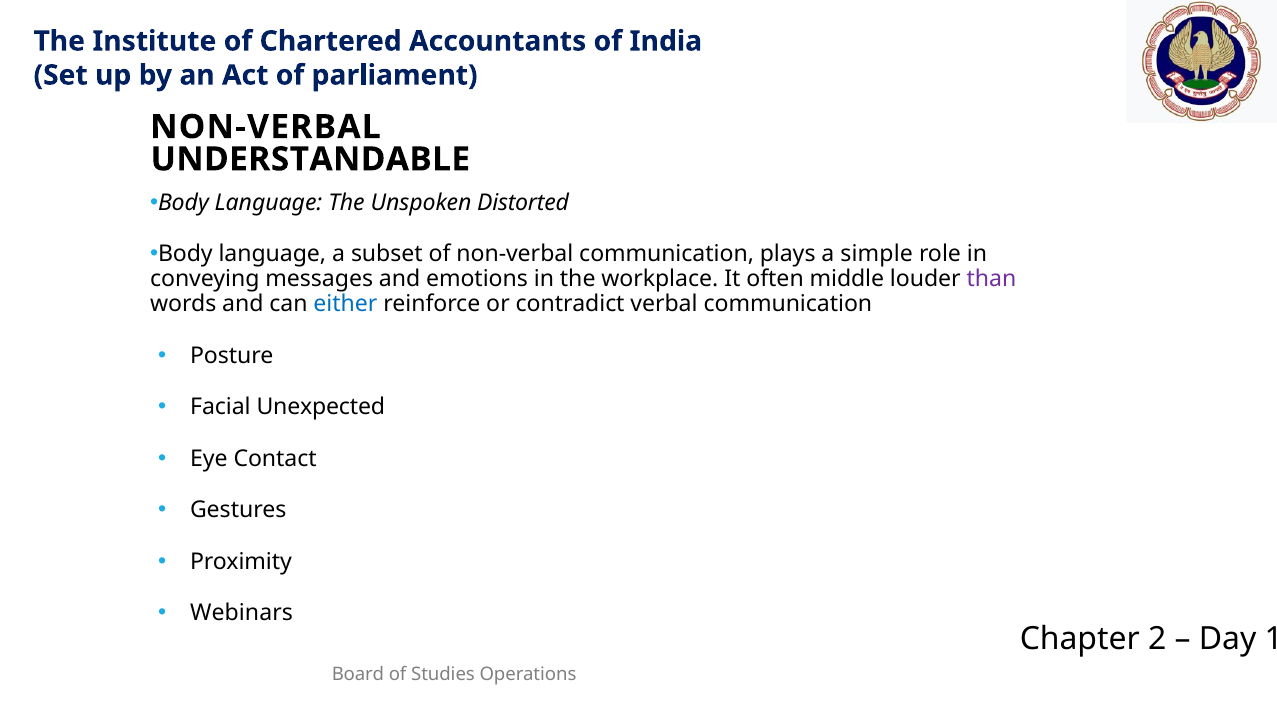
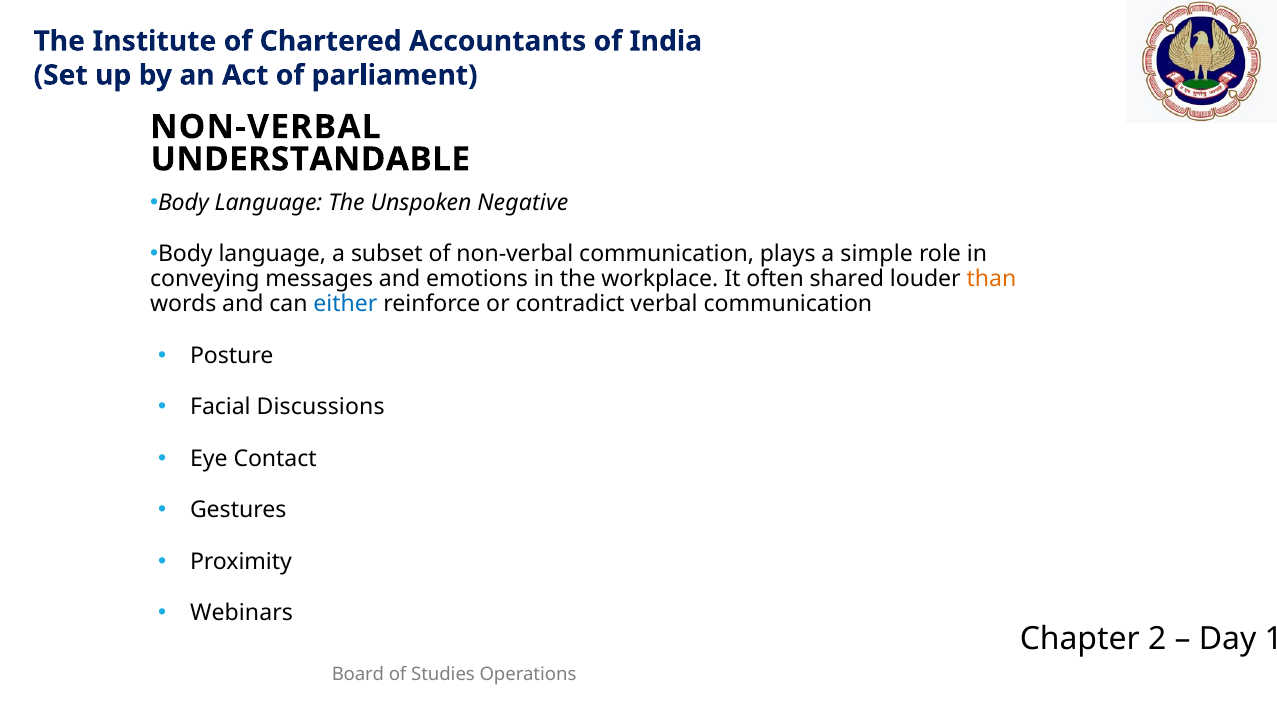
Distorted: Distorted -> Negative (523, 203)
middle: middle -> shared (847, 279)
than colour: purple -> orange (991, 279)
Unexpected: Unexpected -> Discussions (321, 407)
